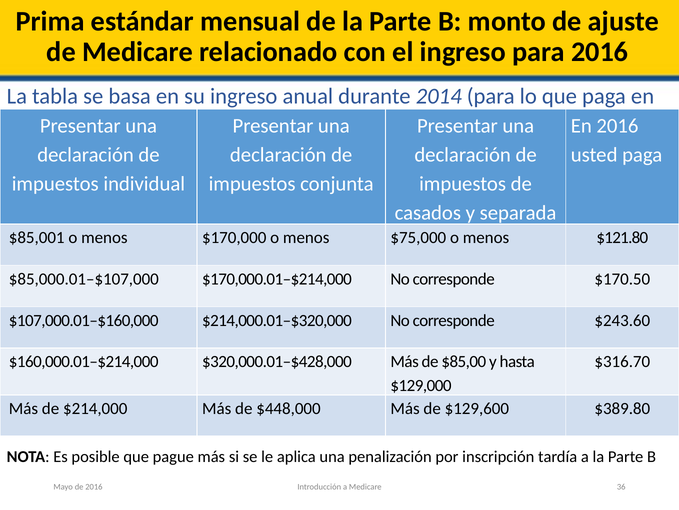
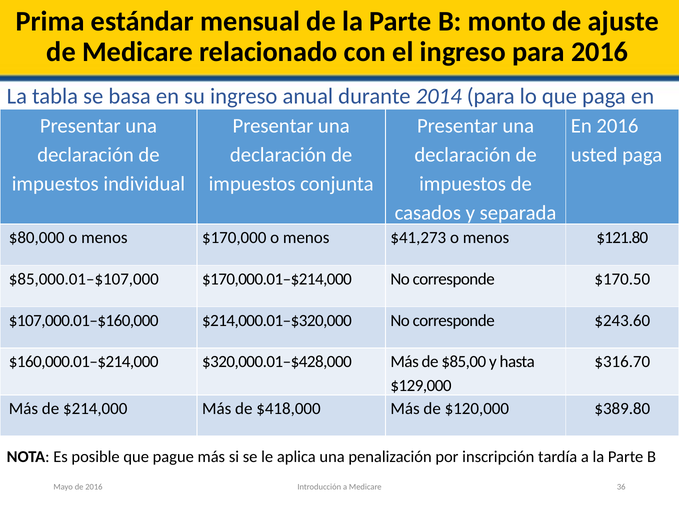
$85,001: $85,001 -> $80,000 (37, 237)
$75,000: $75,000 -> $41,273 (418, 237)
$448,000: $448,000 -> $418,000 (288, 408)
$129,600: $129,600 -> $120,000 (477, 408)
